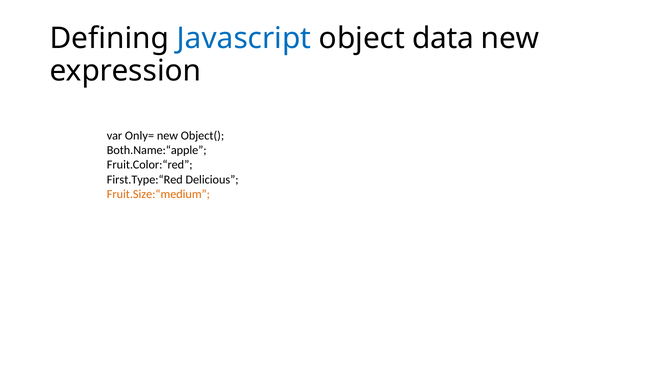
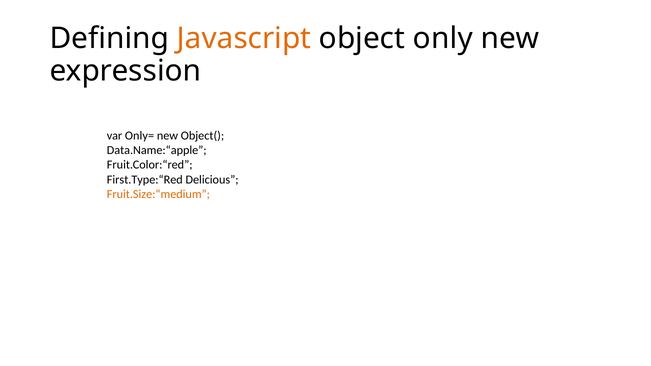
Javascript colour: blue -> orange (244, 39)
data: data -> only (443, 39)
Both.Name:“apple: Both.Name:“apple -> Data.Name:“apple (157, 150)
